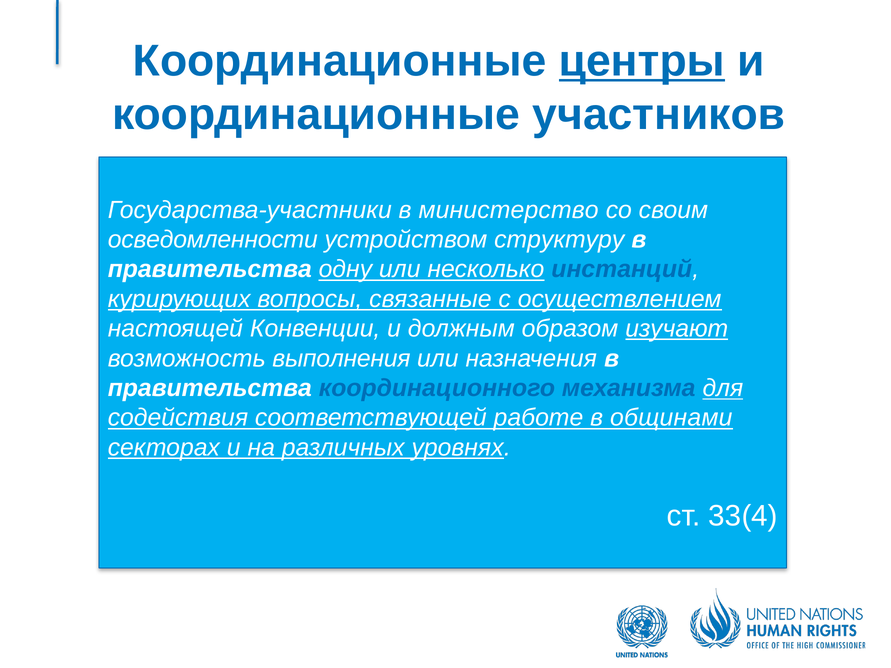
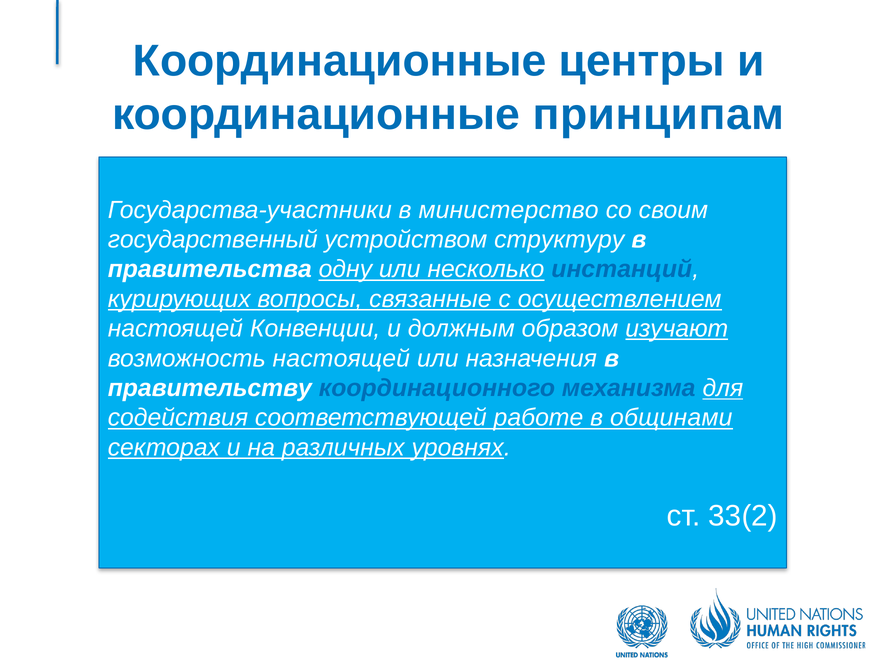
центры underline: present -> none (642, 61)
участников: участников -> принципам (659, 115)
осведомленности: осведомленности -> государственный (213, 240)
возможность выполнения: выполнения -> настоящей (341, 358)
правительства: правительства -> правительству (210, 388)
33(4: 33(4 -> 33(2 (743, 516)
